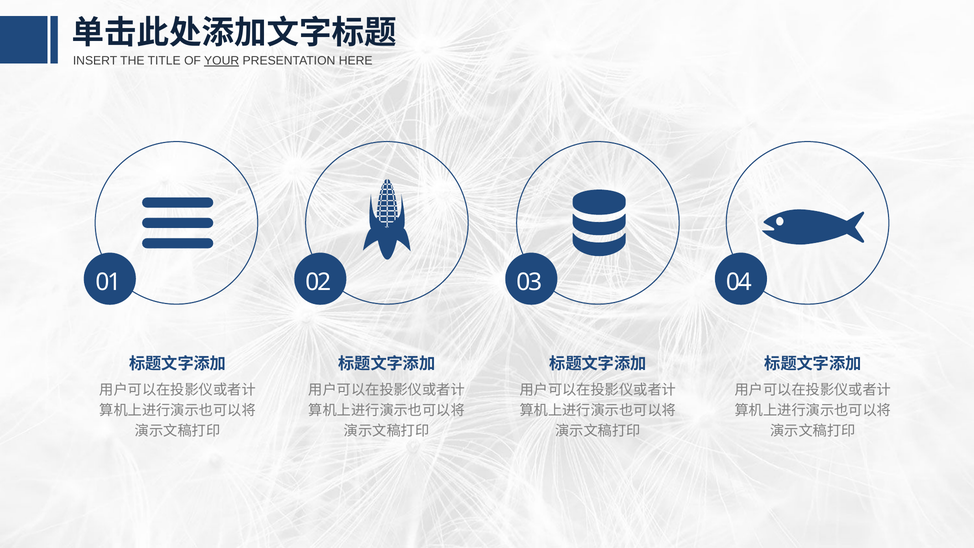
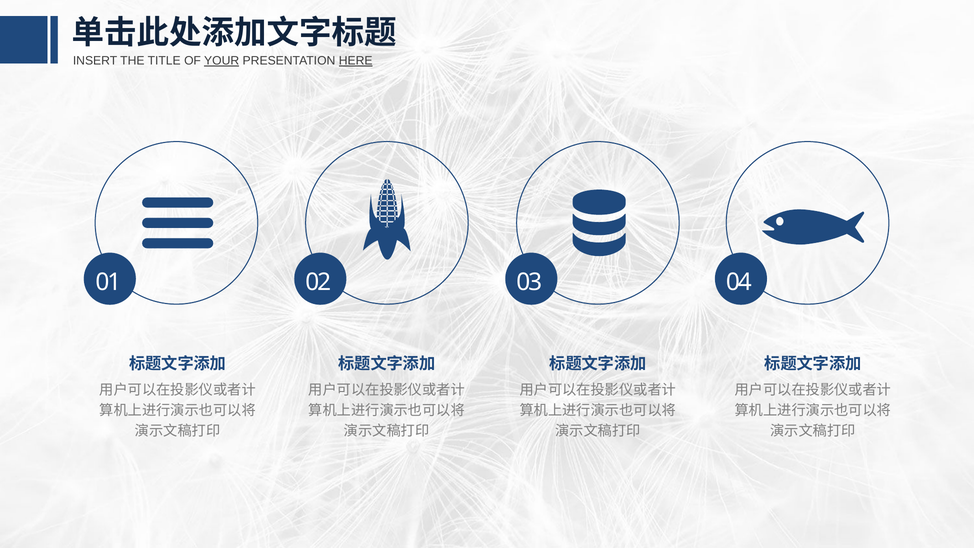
HERE underline: none -> present (356, 61)
